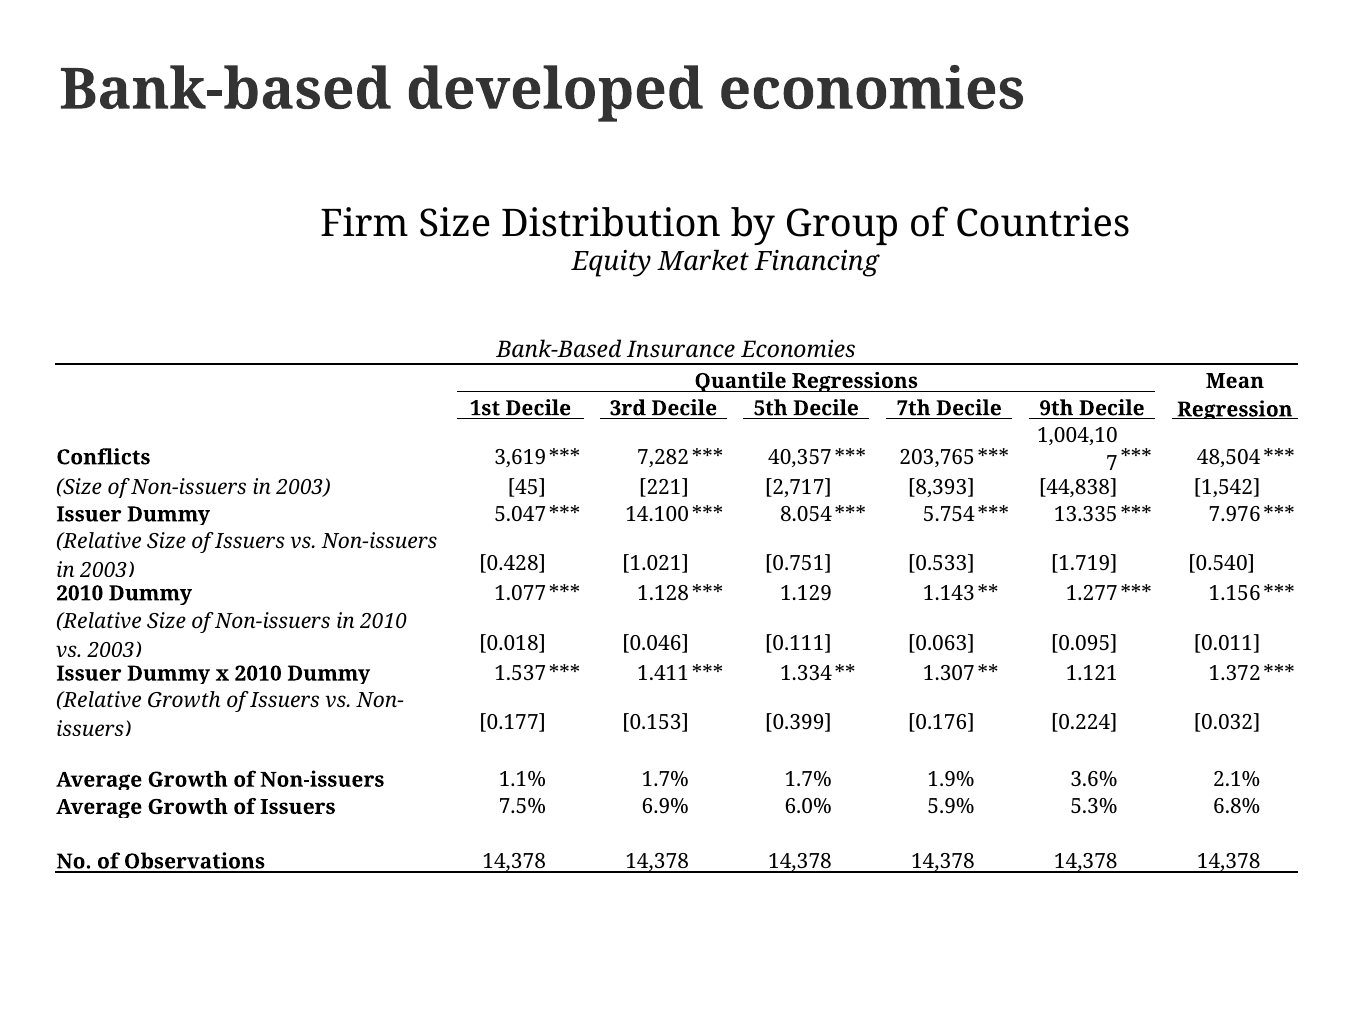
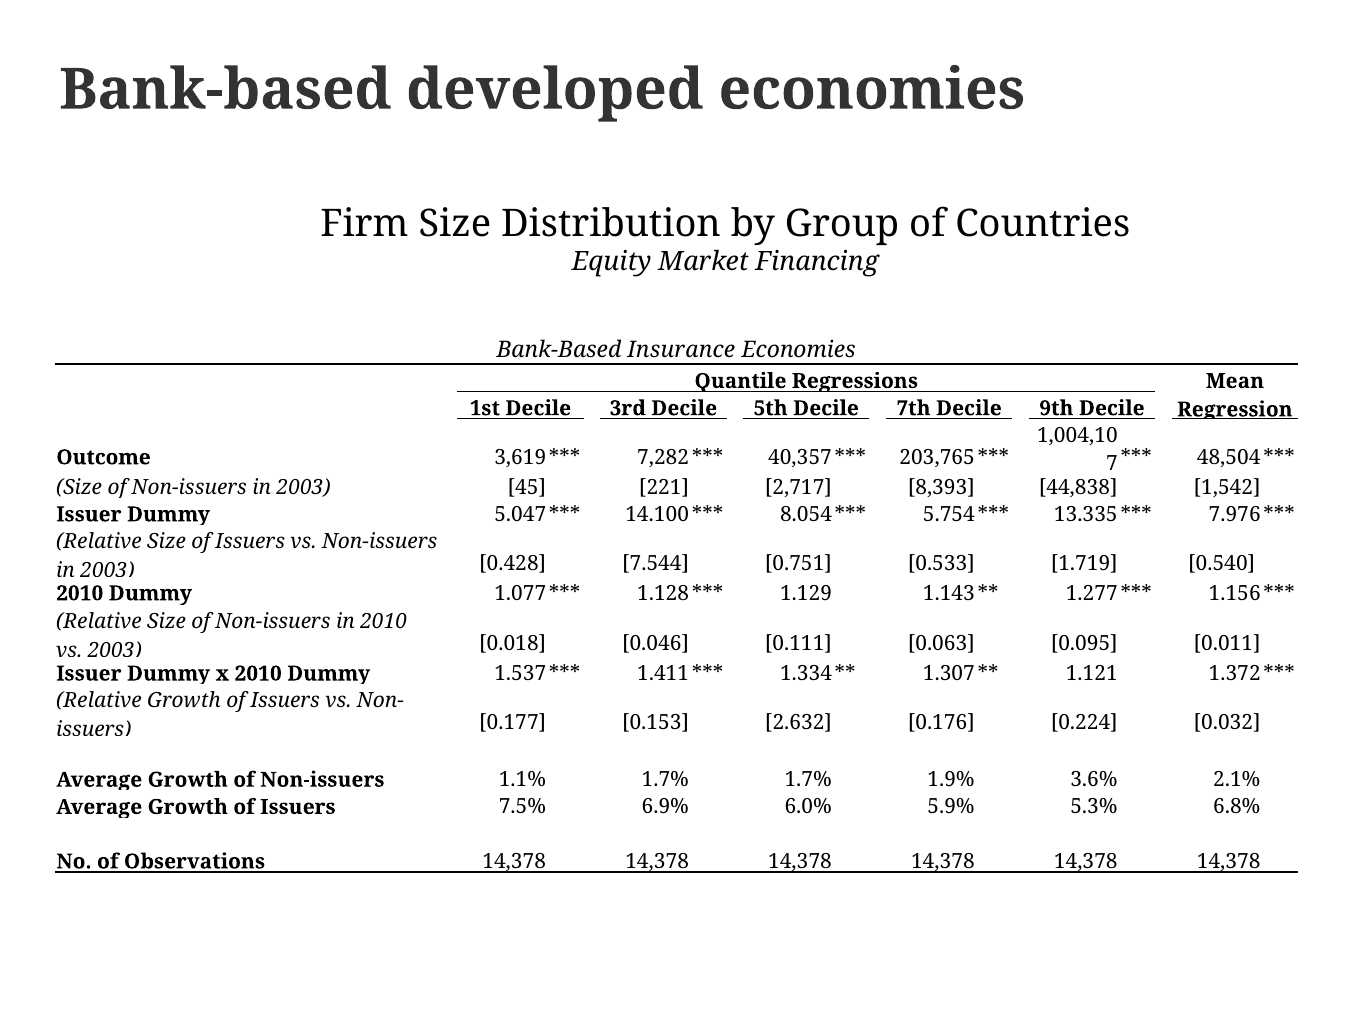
Conflicts: Conflicts -> Outcome (103, 457)
1.021: 1.021 -> 7.544 (656, 563)
0.399: 0.399 -> 2.632 (798, 722)
